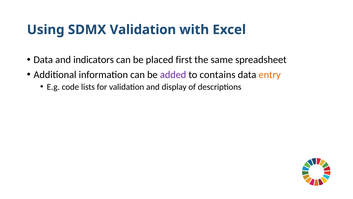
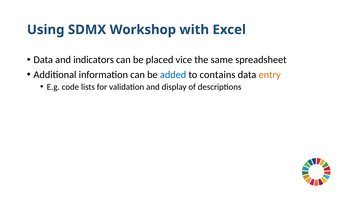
SDMX Validation: Validation -> Workshop (143, 30)
first: first -> vice (184, 60)
added colour: purple -> blue (173, 74)
